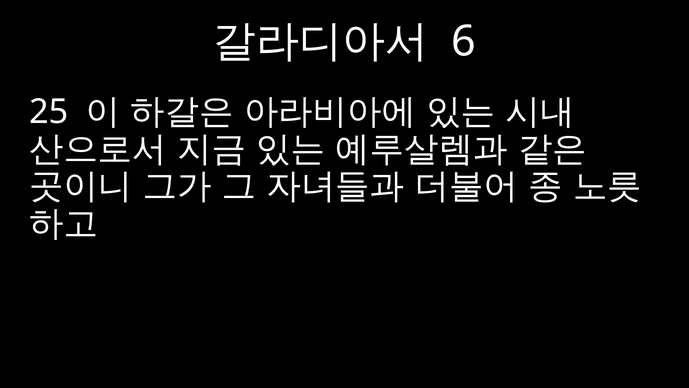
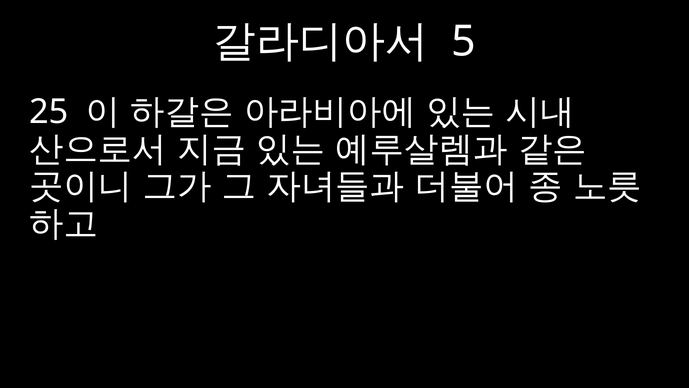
6: 6 -> 5 (464, 41)
